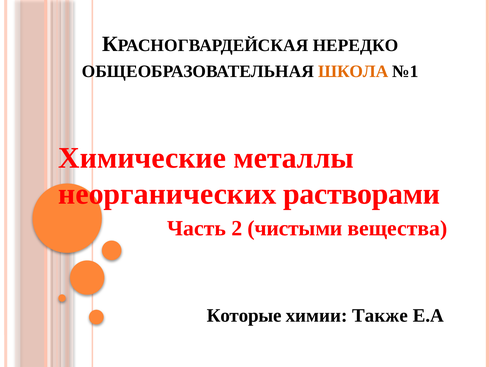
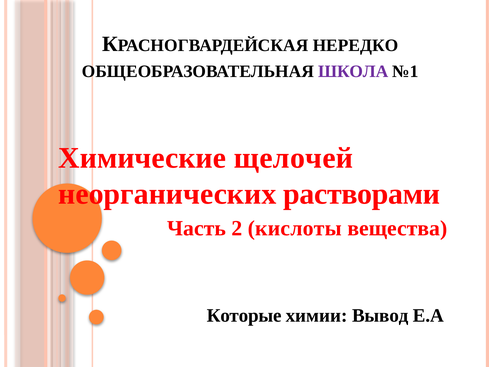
ШКОЛА colour: orange -> purple (353, 72)
металлы: металлы -> щелочей (294, 158)
чистыми: чистыми -> кислоты (295, 228)
Также: Также -> Вывод (380, 315)
